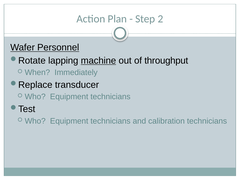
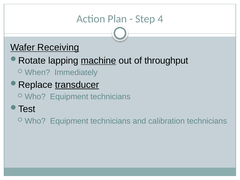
2: 2 -> 4 (160, 19)
Personnel: Personnel -> Receiving (58, 48)
transducer underline: none -> present (77, 85)
